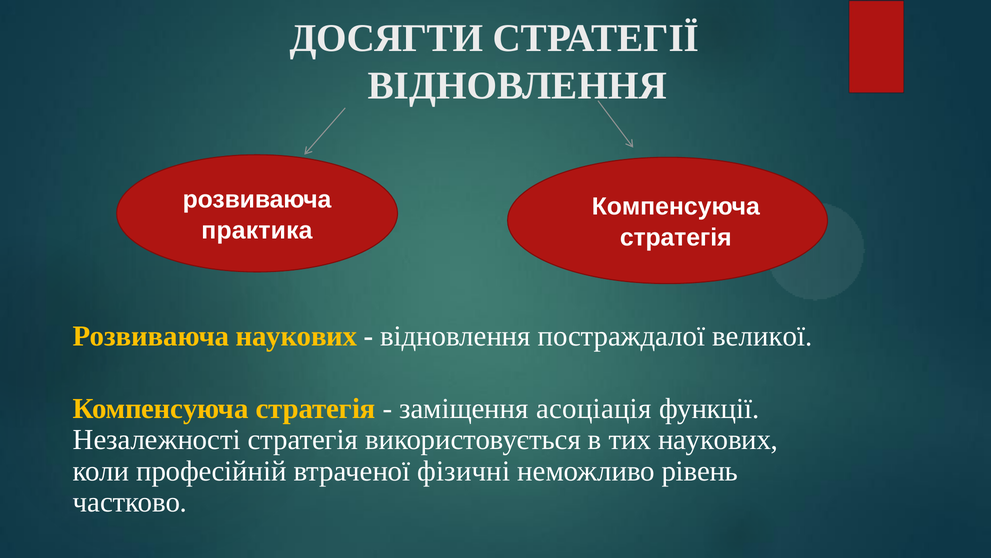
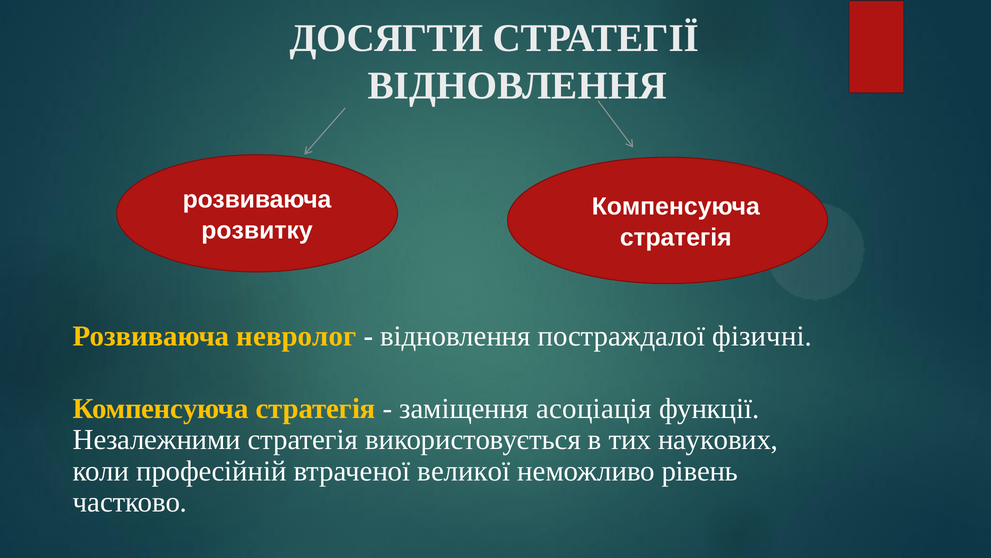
практика: практика -> розвитку (257, 230)
Розвиваюча наукових: наукових -> невролог (296, 336)
великої: великої -> фізичні (762, 336)
Незалежності: Незалежності -> Незалежними (157, 439)
фізичні: фізичні -> великої (464, 471)
